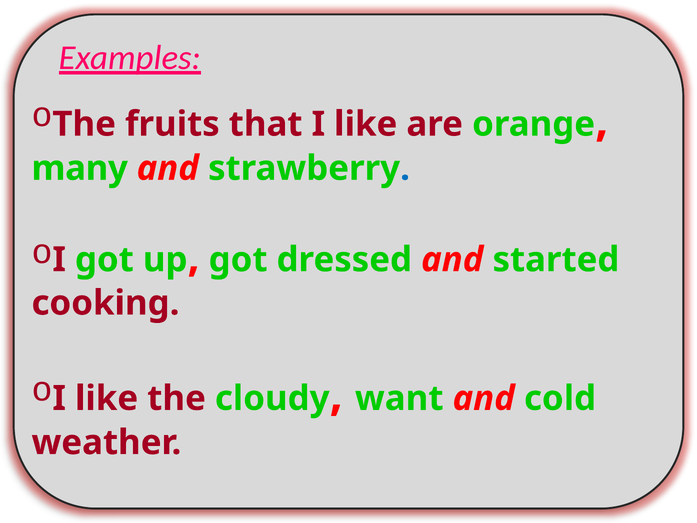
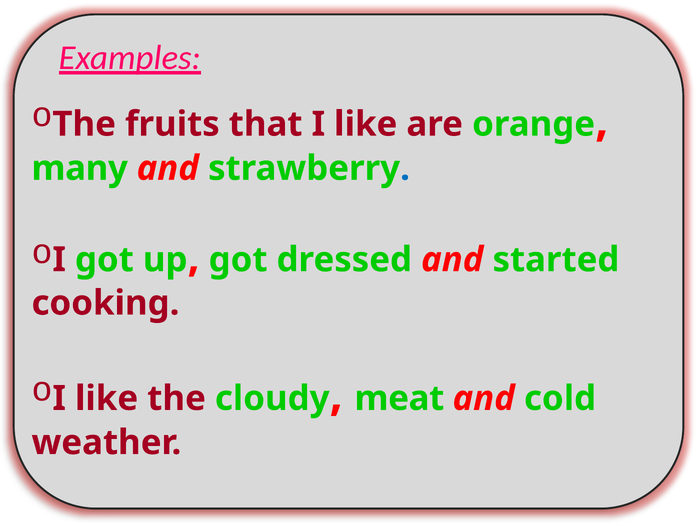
want: want -> meat (399, 398)
